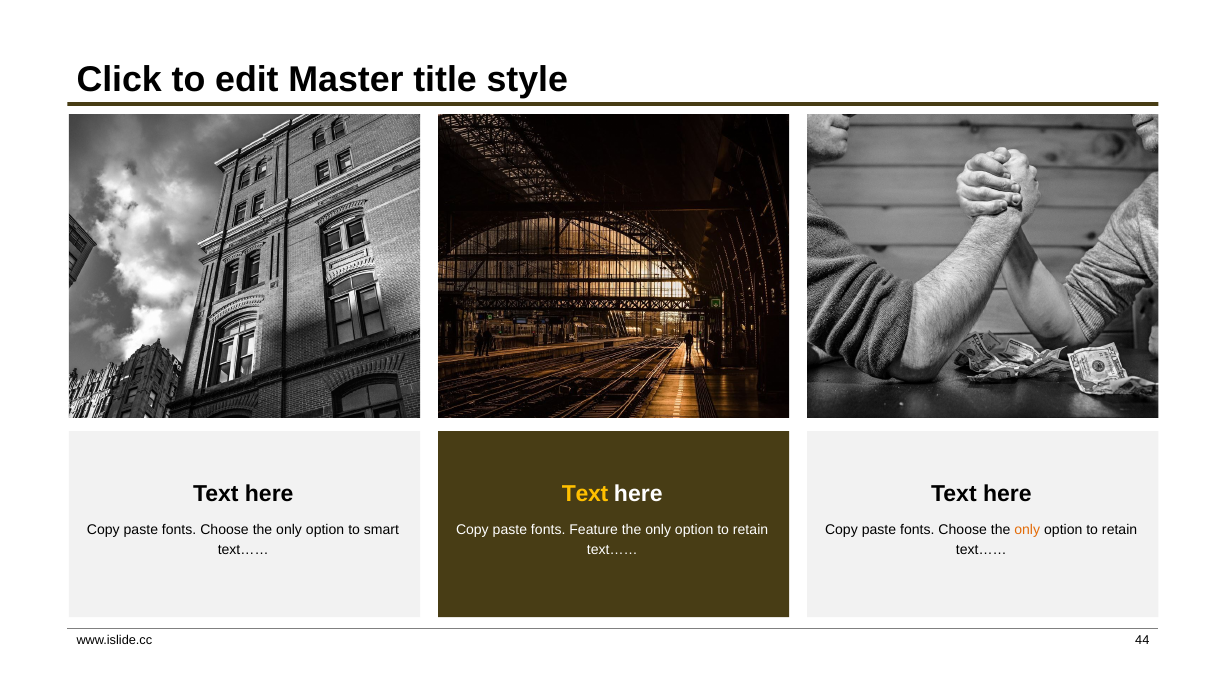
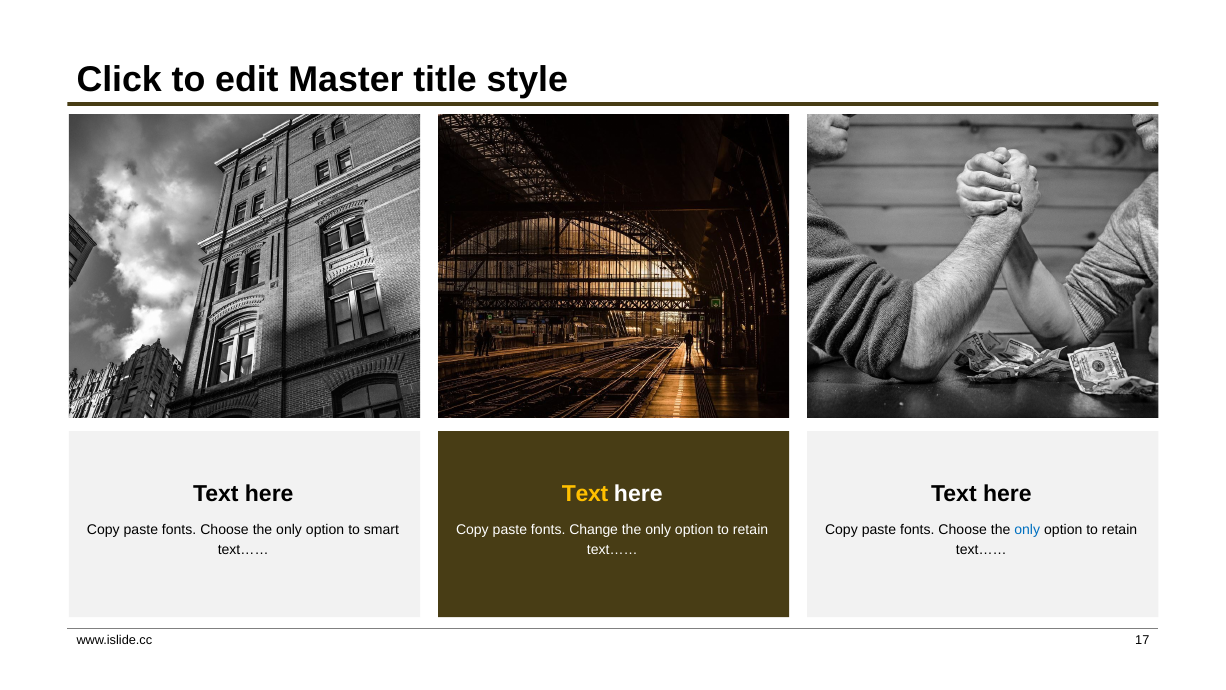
Feature: Feature -> Change (594, 529)
only colour: orange -> blue (1027, 529)
44: 44 -> 17 (1142, 640)
